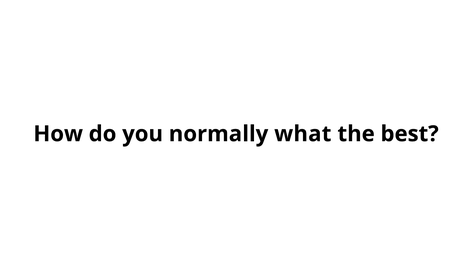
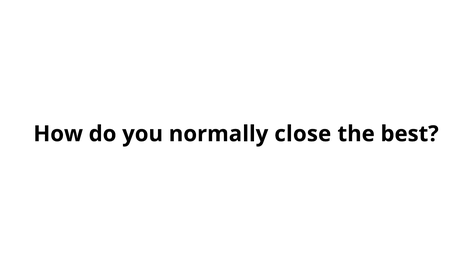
what: what -> close (303, 134)
